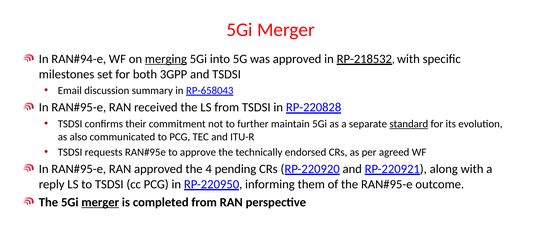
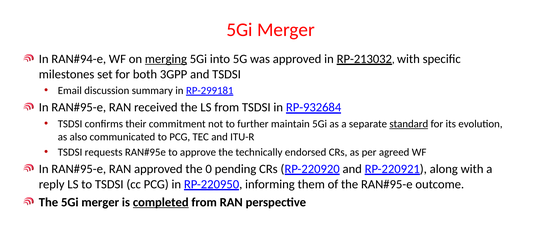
RP-218532: RP-218532 -> RP-213032 (364, 59)
RP-658043: RP-658043 -> RP-299181 (210, 90)
RP-220828: RP-220828 -> RP-932684 (314, 107)
4: 4 -> 0 (209, 169)
merger underline: present -> none (100, 202)
completed underline: none -> present (161, 202)
